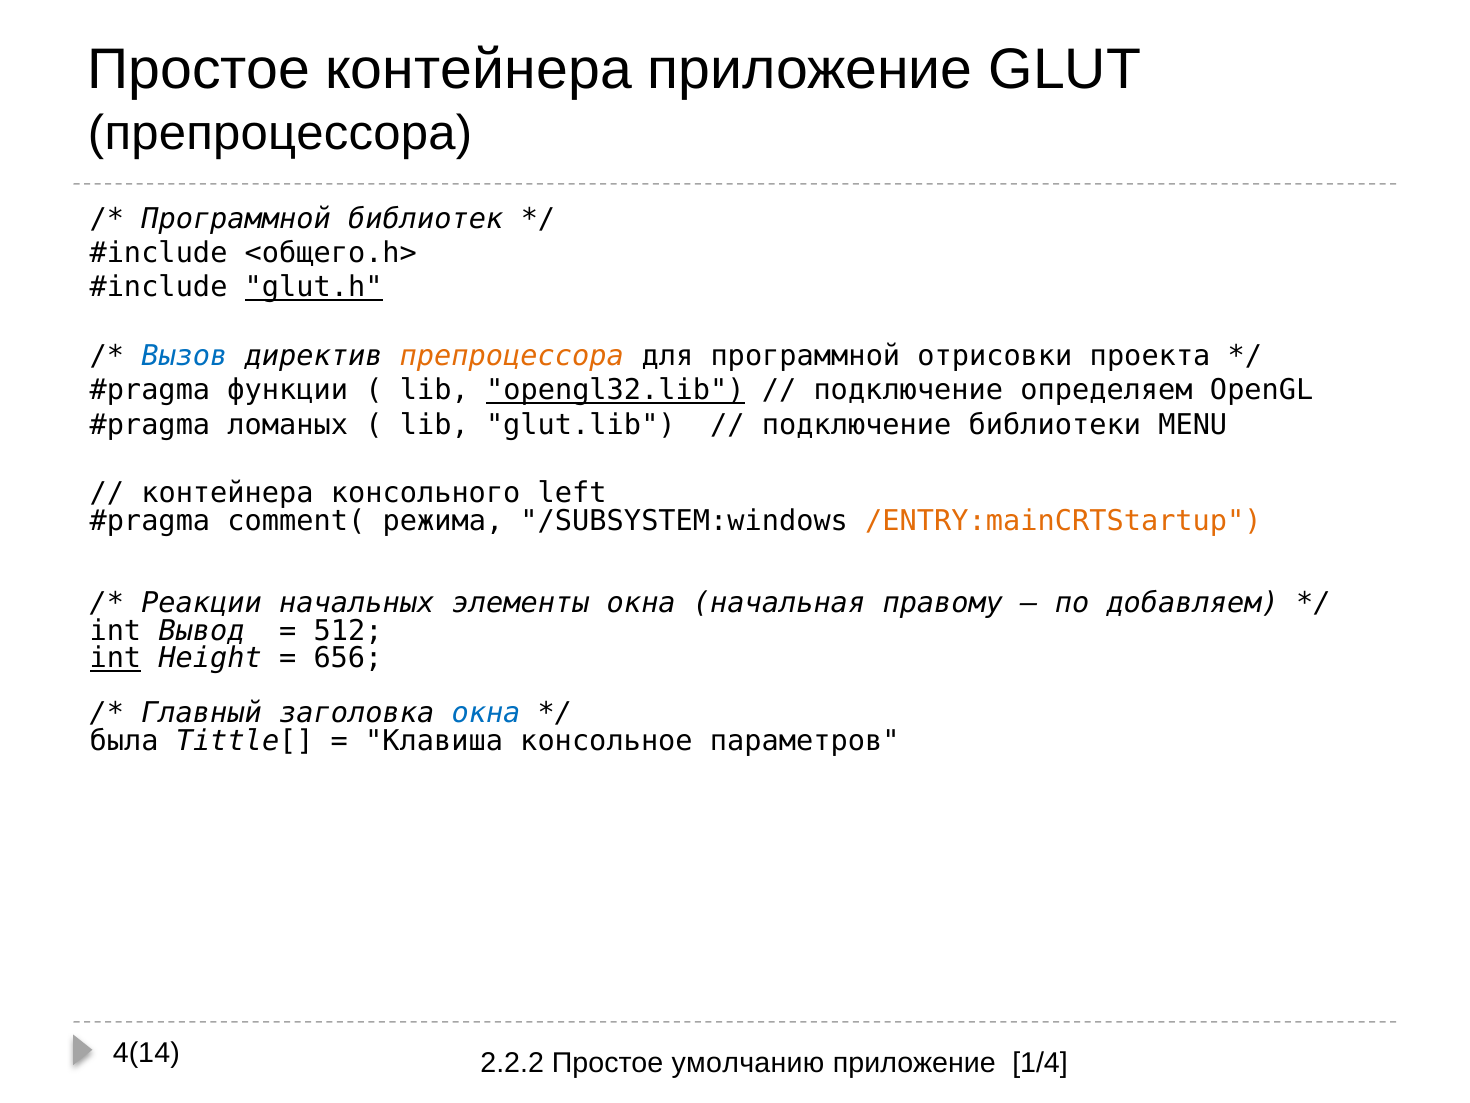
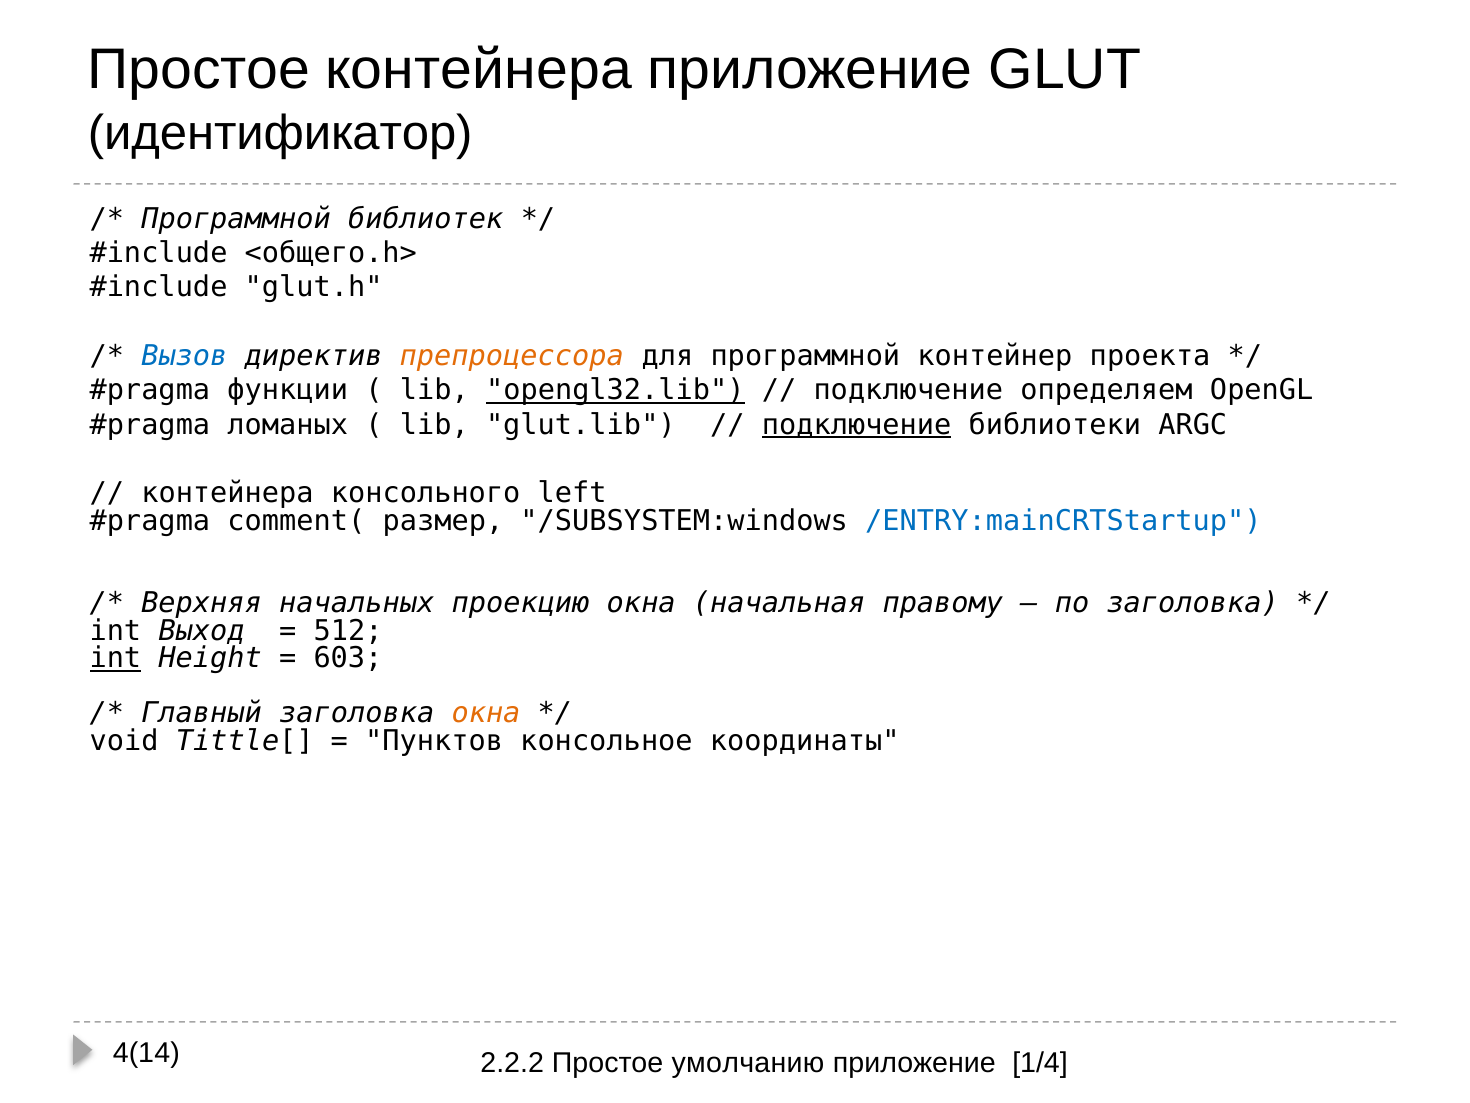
препроцессора: препроцессора -> идентификатор (280, 133)
glut.h underline: present -> none (314, 287)
отрисовки: отрисовки -> контейнер (995, 356)
подключение underline: none -> present (857, 425)
MENU: MENU -> ARGC (1193, 425)
режима: режима -> размер (443, 521)
/ENTRY:mainCRTStartup colour: orange -> blue (1063, 521)
Реакции: Реакции -> Верхняя (202, 603)
элементы: элементы -> проекцию (521, 603)
по добавляем: добавляем -> заголовка (1193, 603)
Вывод: Вывод -> Выход (202, 631)
656: 656 -> 603 (348, 658)
окна colour: blue -> orange (486, 713)
была: была -> void (124, 740)
Клавиша: Клавиша -> Пунктов (434, 740)
параметров: параметров -> координаты (805, 740)
